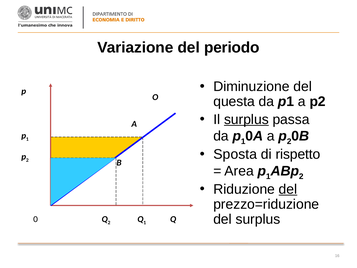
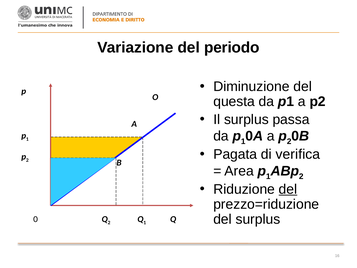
surplus underline: present -> none (246, 119)
Sposta: Sposta -> Pagata (235, 154)
rispetto: rispetto -> verifica (298, 154)
